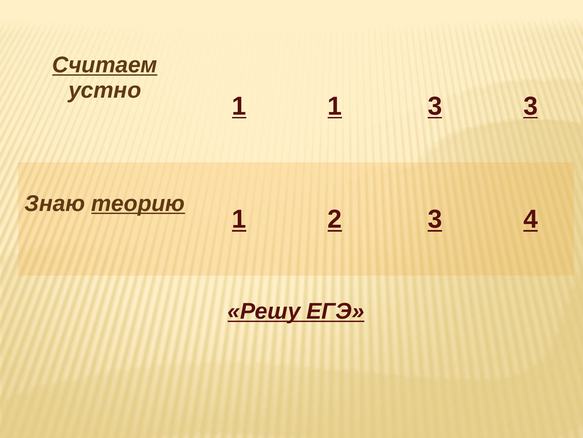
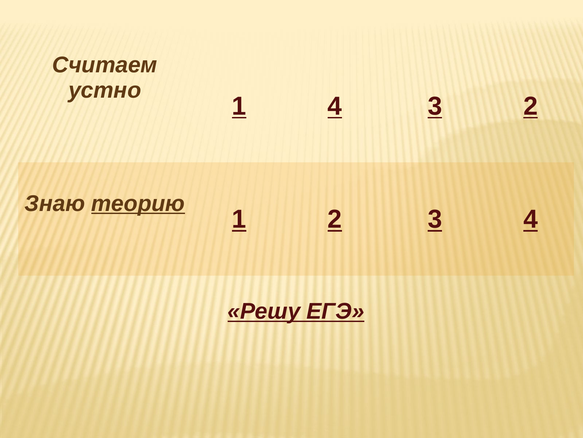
Считаем underline: present -> none (105, 65)
1 1: 1 -> 4 (335, 106)
3 3: 3 -> 2 (531, 106)
